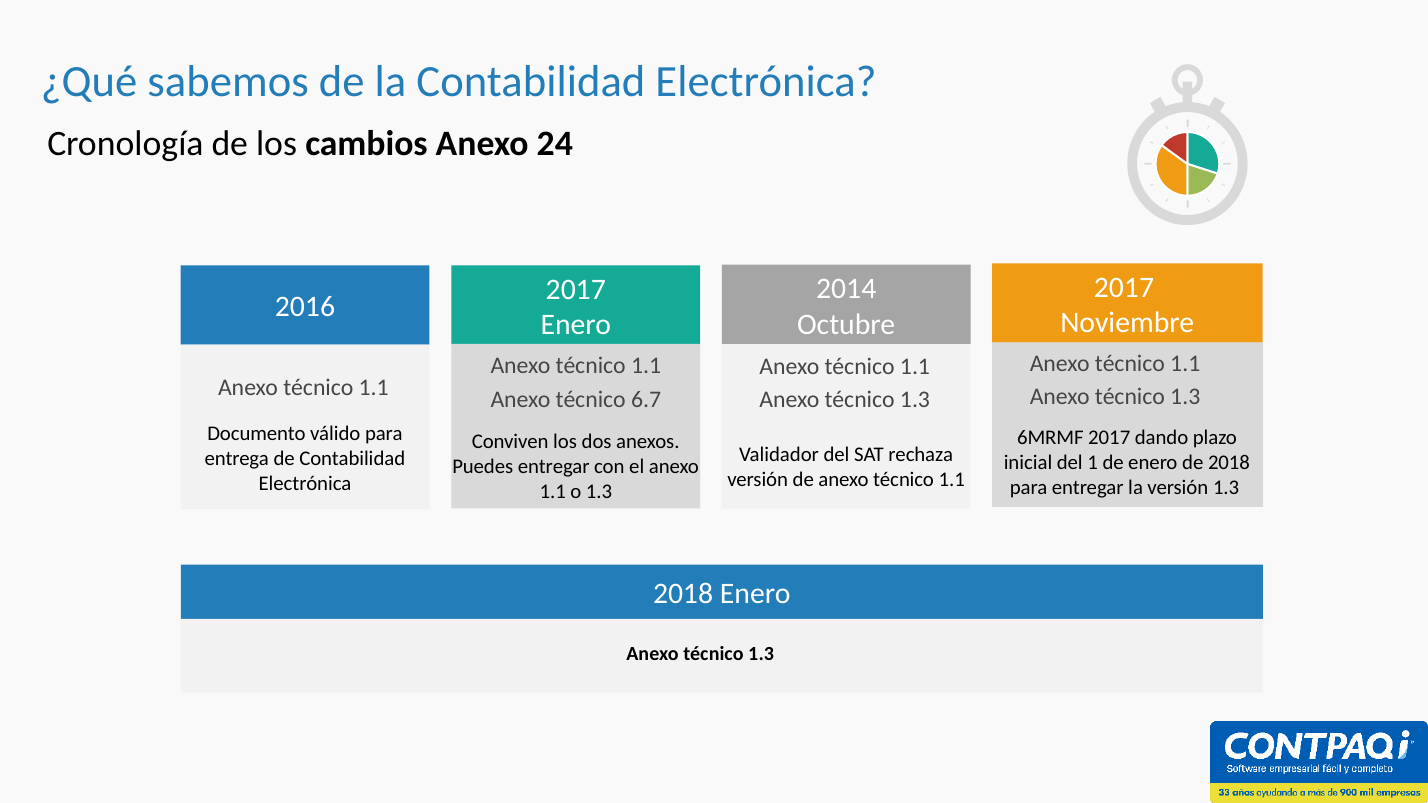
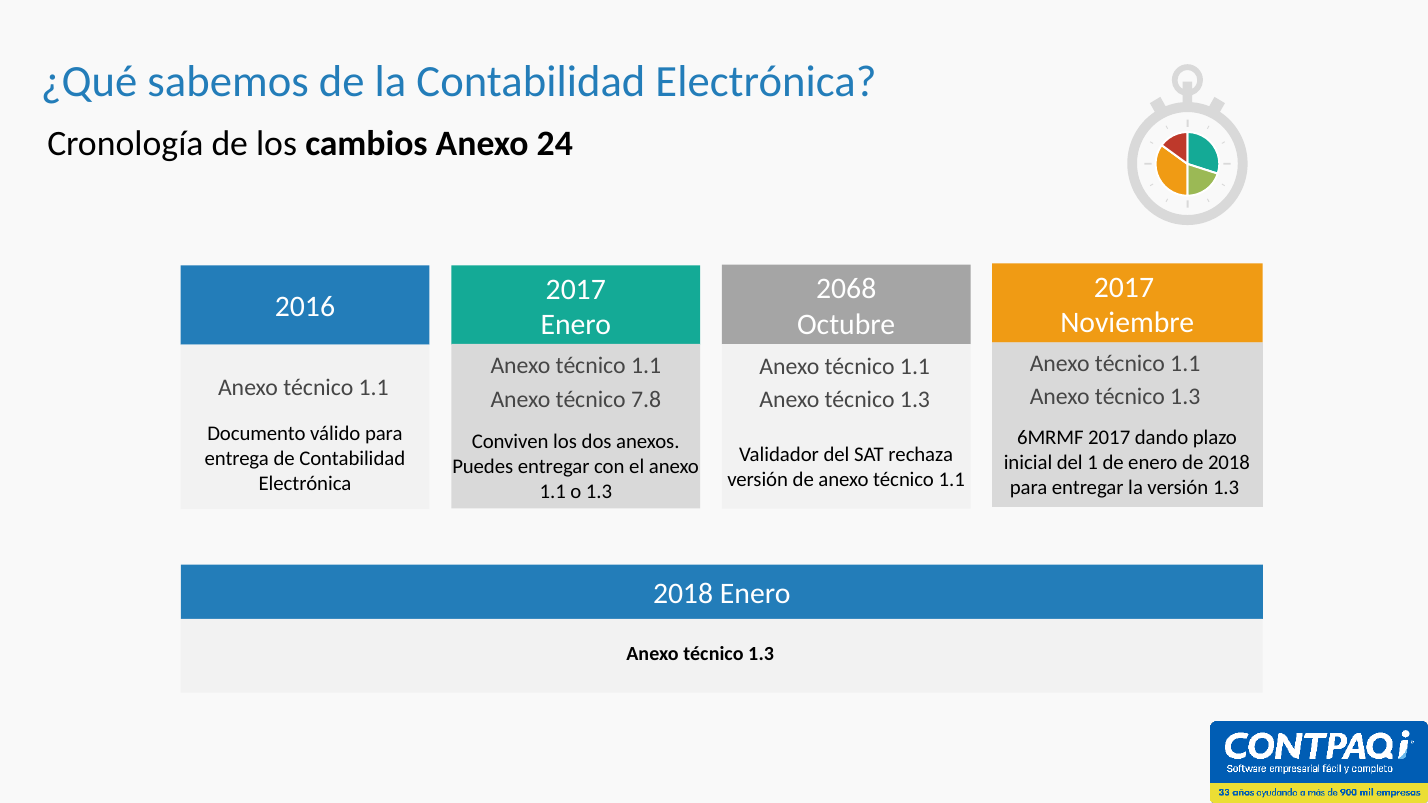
2014: 2014 -> 2068 (846, 289)
6.7: 6.7 -> 7.8 (646, 400)
